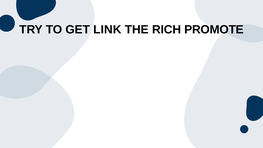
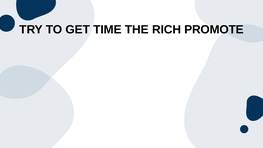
LINK: LINK -> TIME (107, 30)
